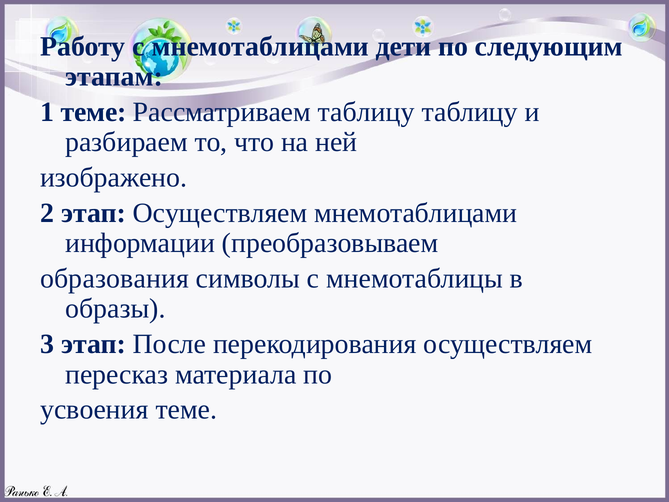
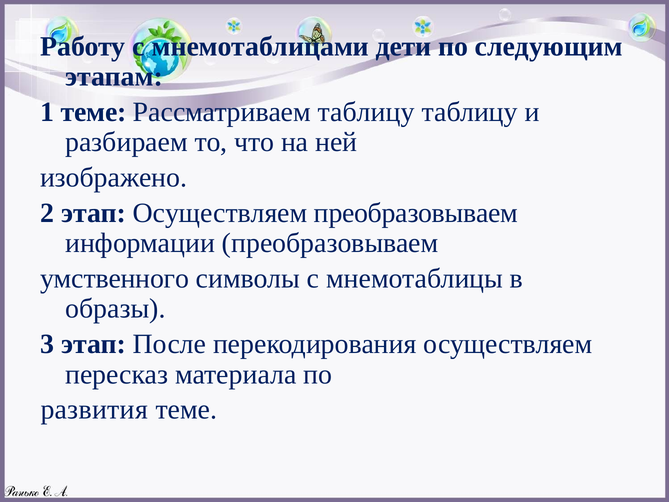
Осуществляем мнемотаблицами: мнемотаблицами -> преобразовываем (416, 213)
образования: образования -> умственного (115, 278)
усвоения: усвоения -> развития (94, 410)
